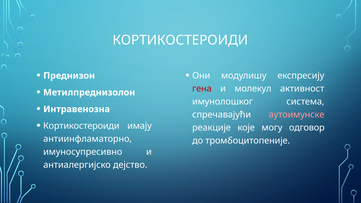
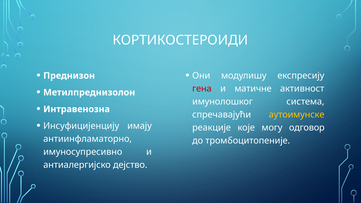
молекул: молекул -> матичне (253, 89)
аутоимунске colour: pink -> yellow (297, 115)
Кортикостероиди: Кортикостероиди -> Инсуфицијенцију (81, 126)
